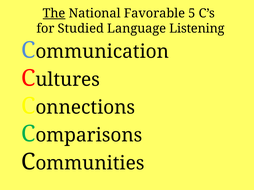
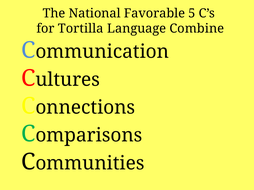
The underline: present -> none (54, 13)
Studied: Studied -> Tortilla (81, 29)
Listening: Listening -> Combine (197, 29)
